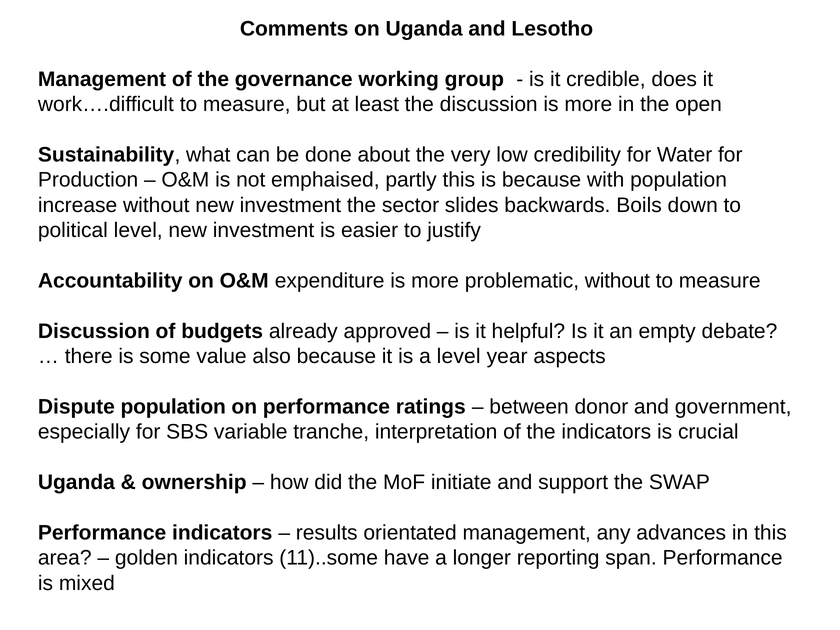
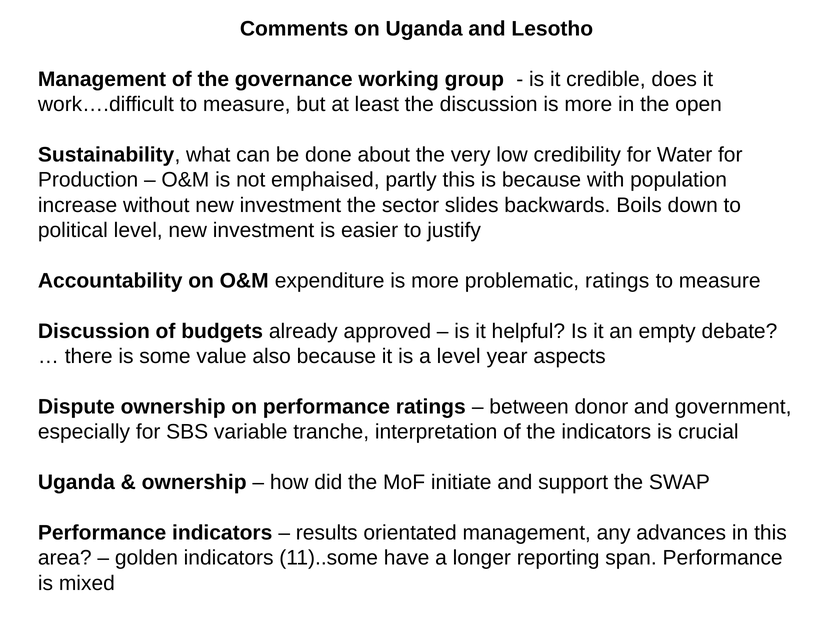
problematic without: without -> ratings (617, 281)
Dispute population: population -> ownership (173, 407)
